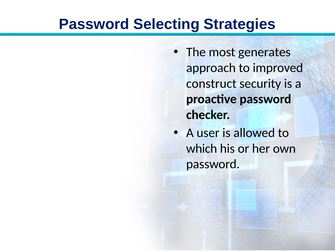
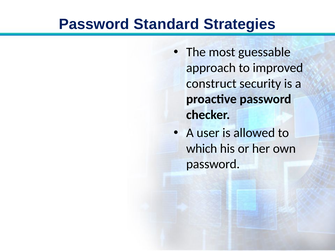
Selecting: Selecting -> Standard (166, 24)
generates: generates -> guessable (264, 52)
